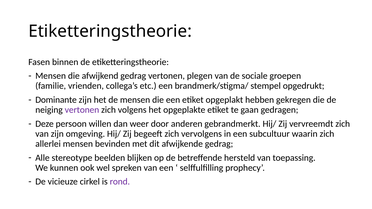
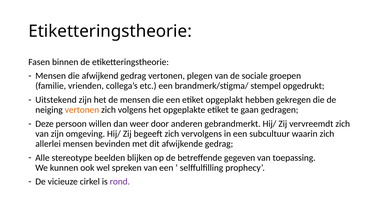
Dominante: Dominante -> Uitstekend (56, 100)
vertonen colour: purple -> orange (82, 110)
hersteld: hersteld -> gegeven (240, 158)
